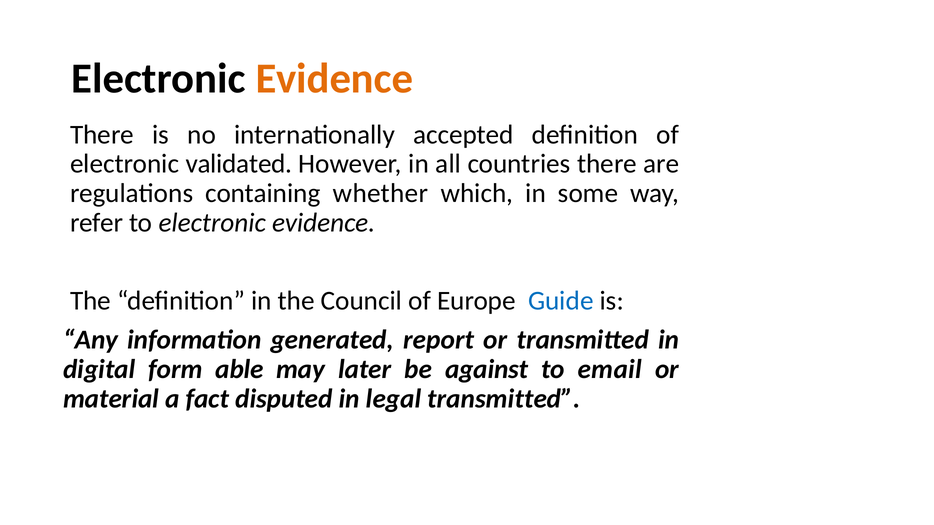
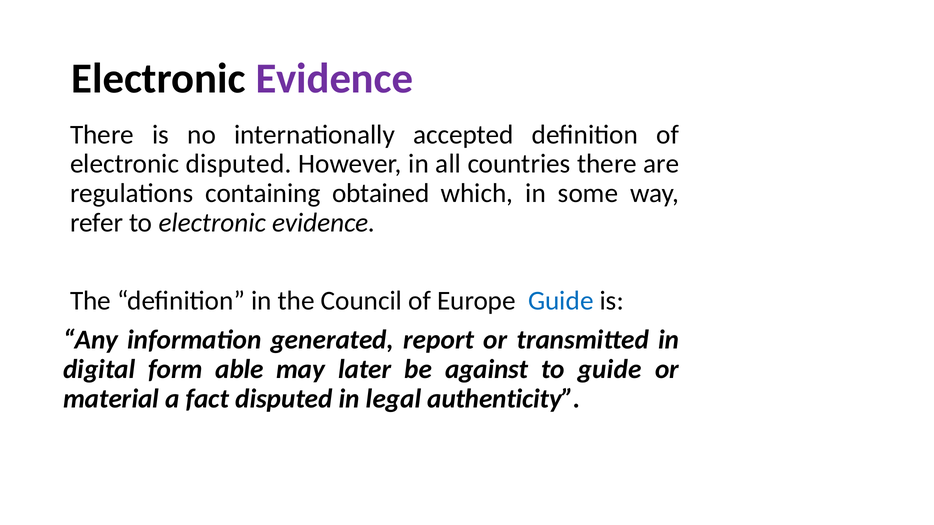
Evidence colour: orange -> purple (334, 78)
electronic validated: validated -> disputed (239, 164)
whether: whether -> obtained (381, 193)
to email: email -> guide (610, 369)
legal transmitted: transmitted -> authenticity (504, 399)
